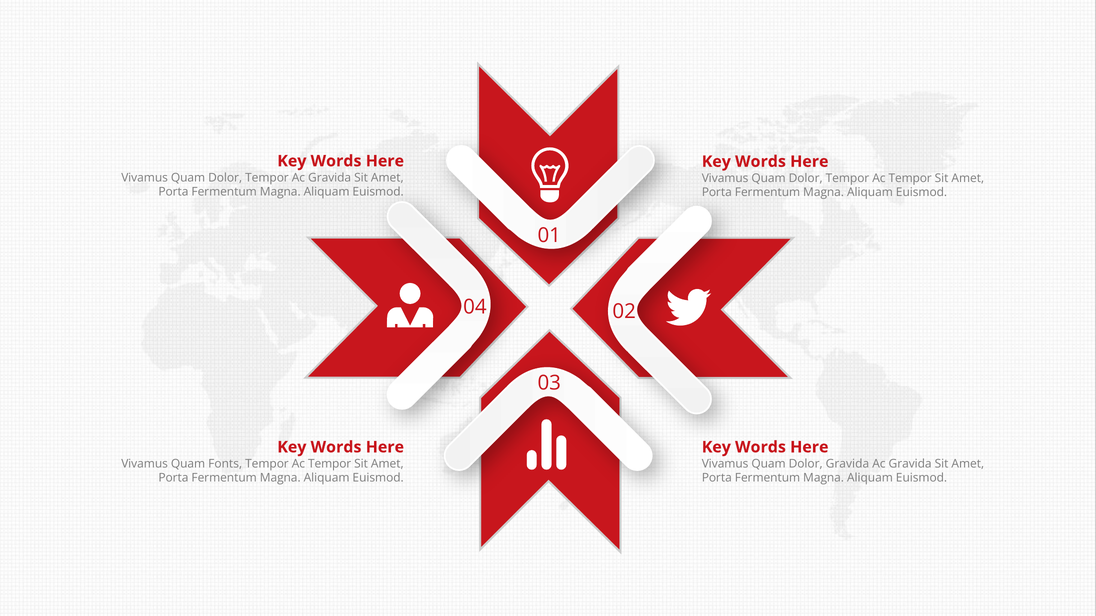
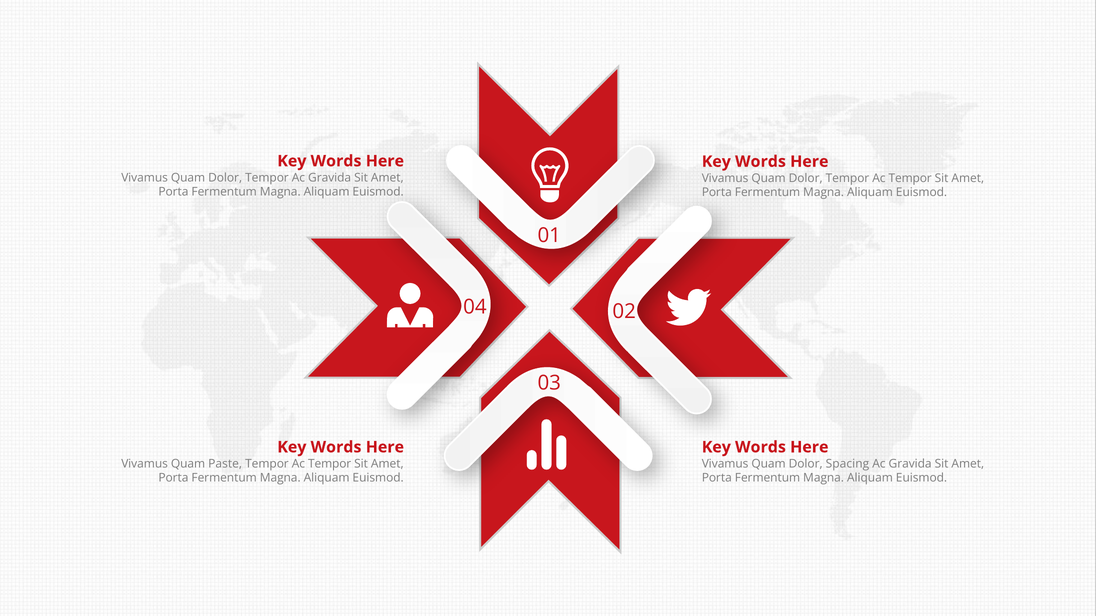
Fonts: Fonts -> Paste (225, 464)
Dolor Gravida: Gravida -> Spacing (847, 464)
